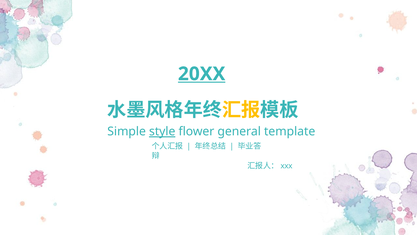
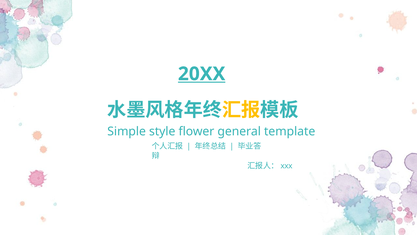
style underline: present -> none (162, 131)
